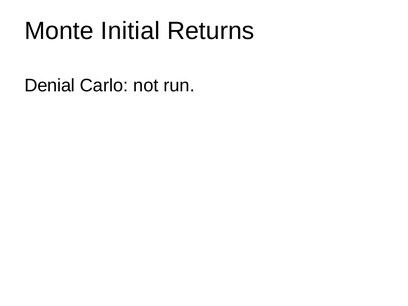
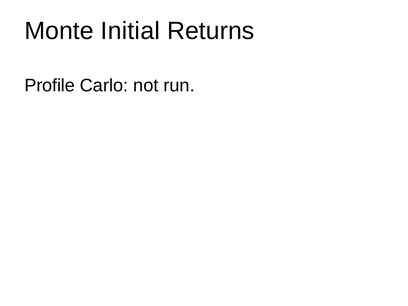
Denial: Denial -> Profile (50, 86)
